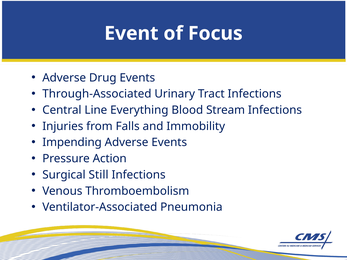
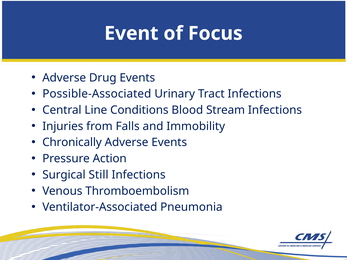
Through-Associated: Through-Associated -> Possible-Associated (97, 94)
Everything: Everything -> Conditions (139, 110)
Impending: Impending -> Chronically (72, 143)
